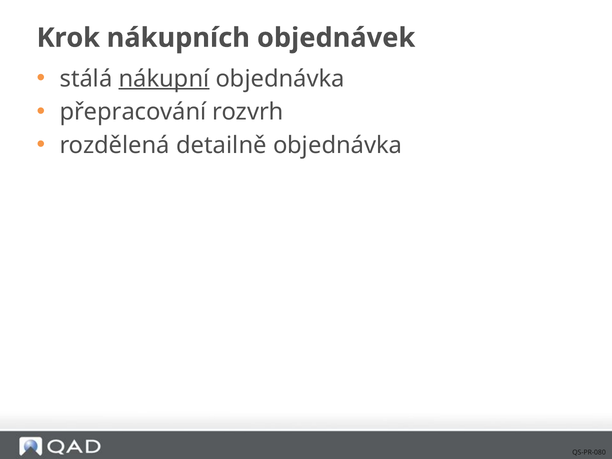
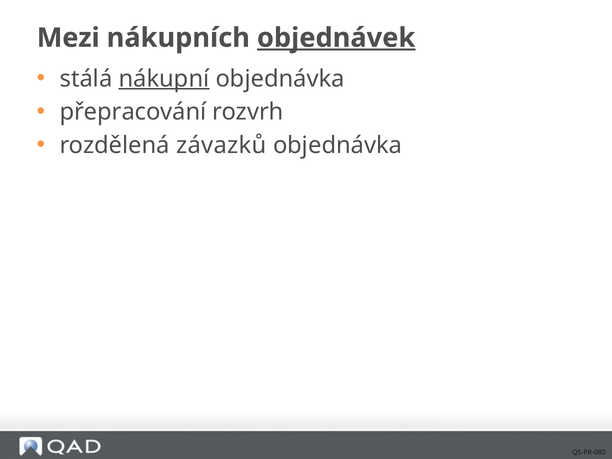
Krok: Krok -> Mezi (68, 38)
objednávek underline: none -> present (336, 38)
detailně: detailně -> závazků (221, 145)
